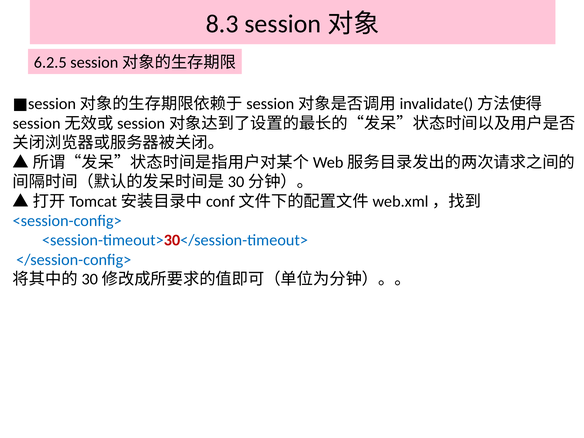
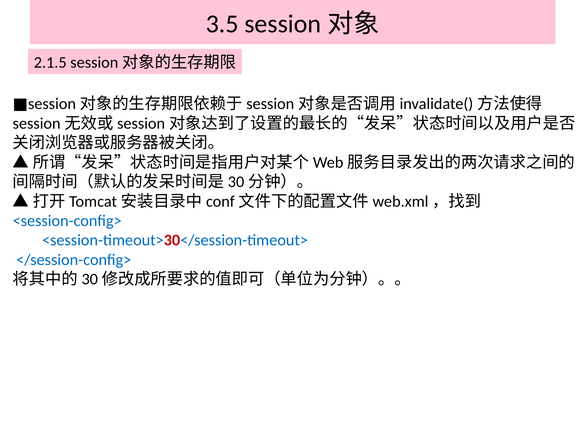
8.3: 8.3 -> 3.5 (222, 24)
6.2.5: 6.2.5 -> 2.1.5 (50, 63)
